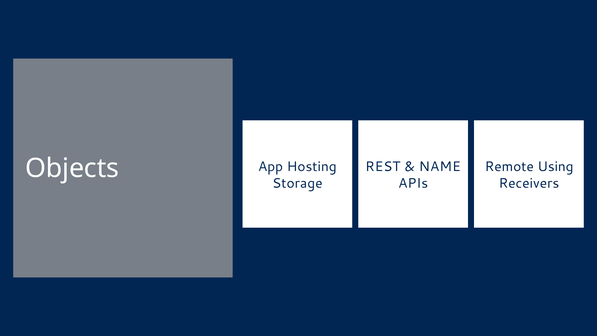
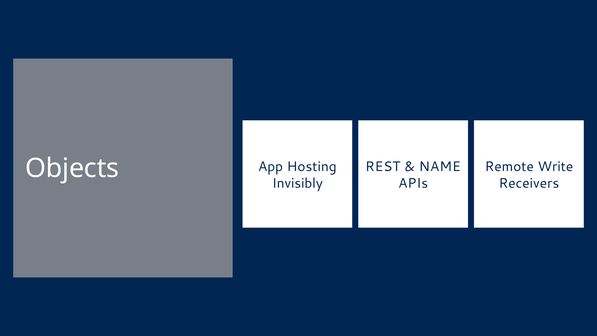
Using: Using -> Write (555, 167)
Storage: Storage -> Invisibly (297, 183)
